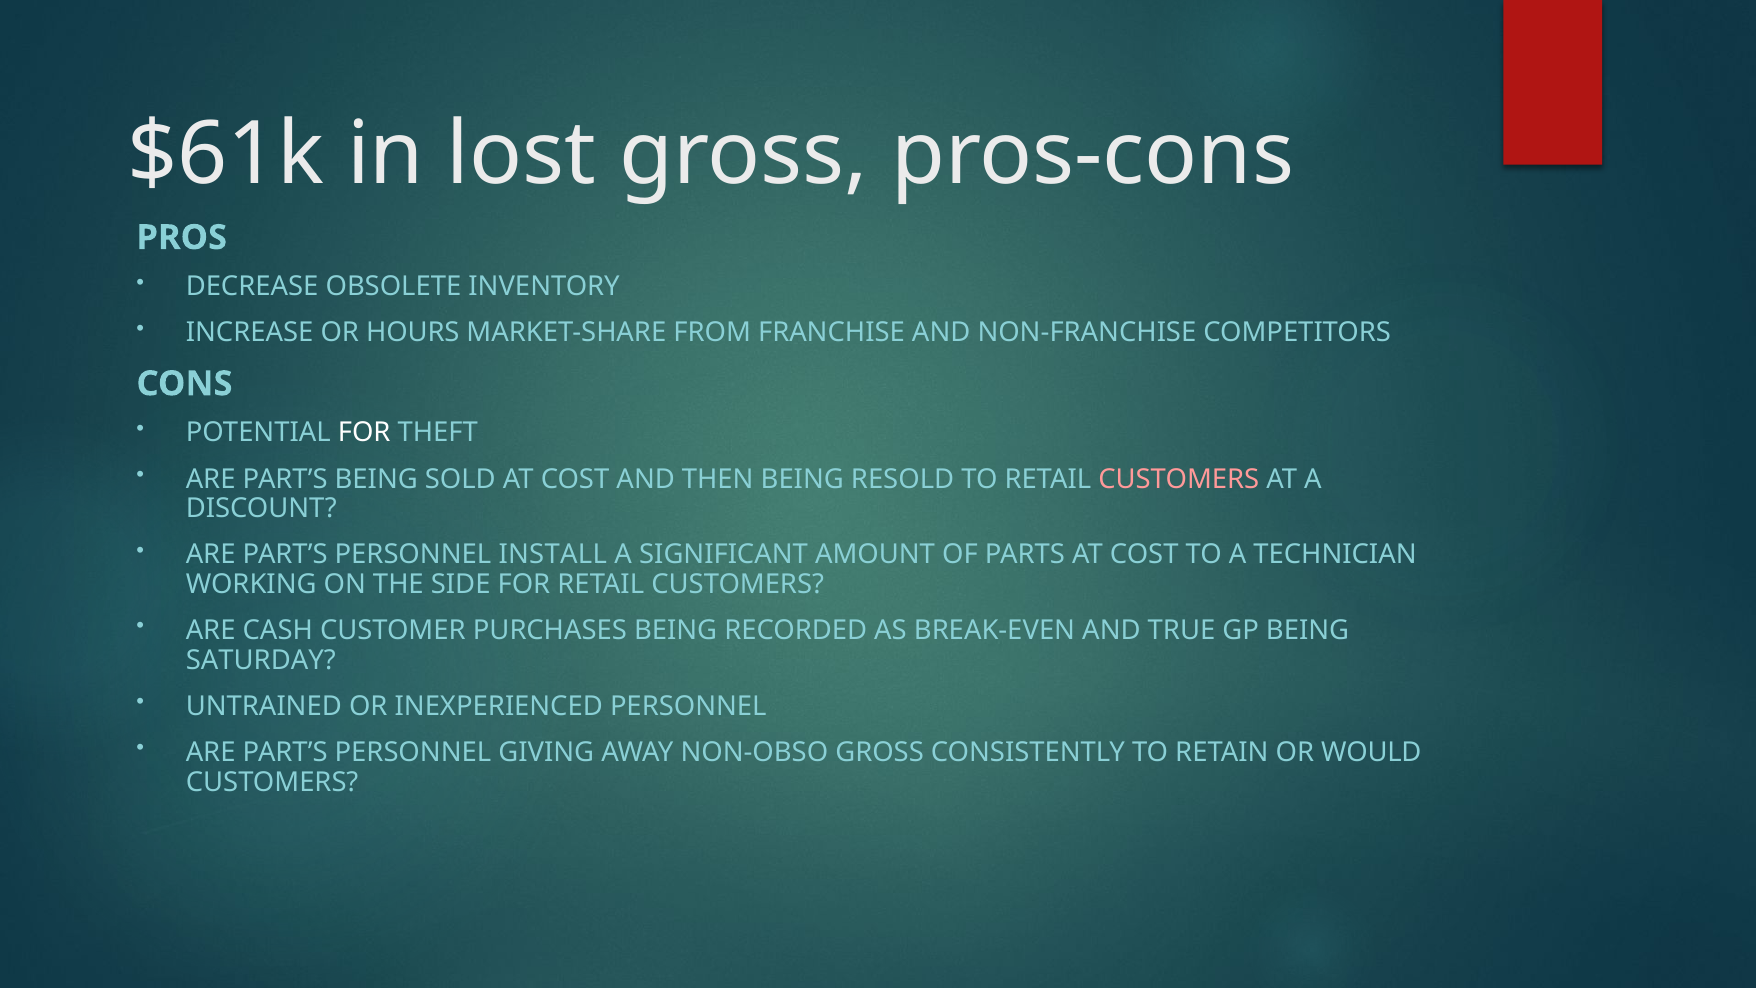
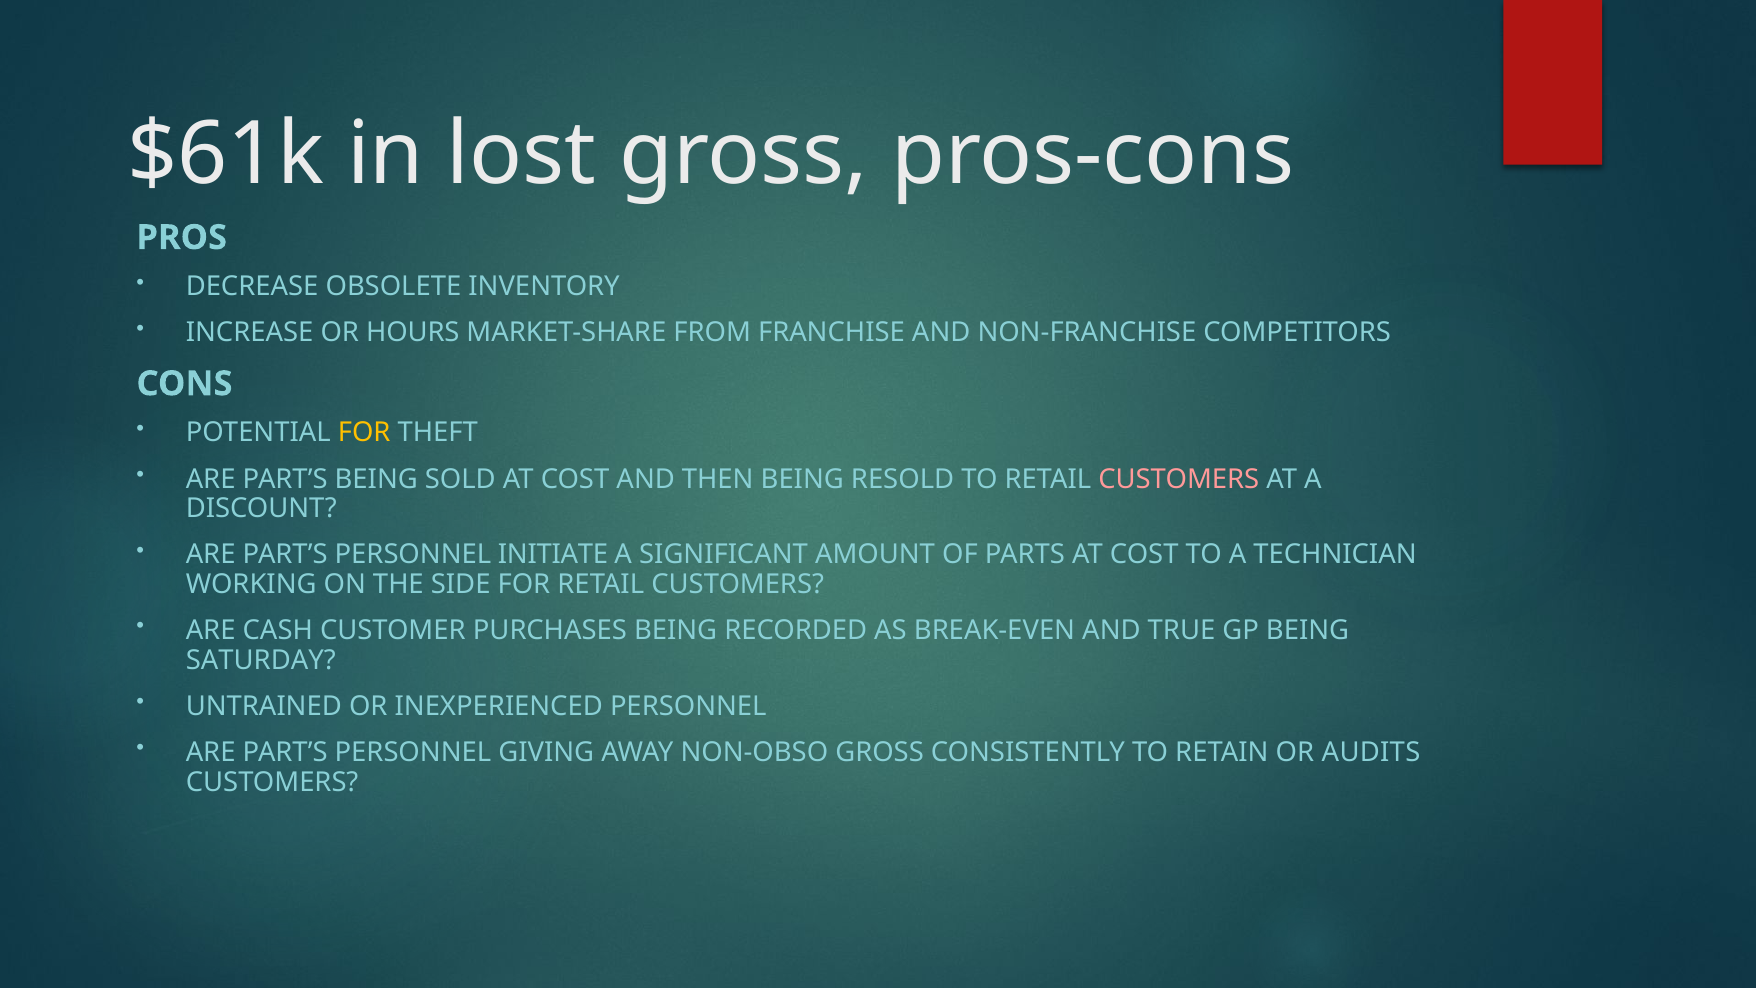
FOR colour: white -> yellow (364, 433)
INSTALL: INSTALL -> INITIATE (553, 555)
WOULD: WOULD -> AUDITS (1371, 752)
